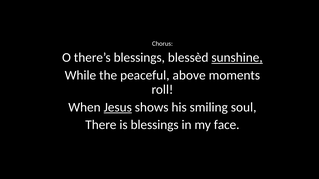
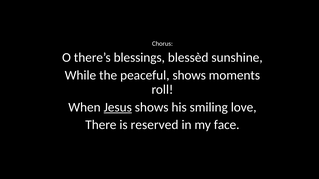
sunshine underline: present -> none (237, 58)
peaceful above: above -> shows (189, 75)
soul: soul -> love (244, 107)
is blessings: blessings -> reserved (155, 125)
